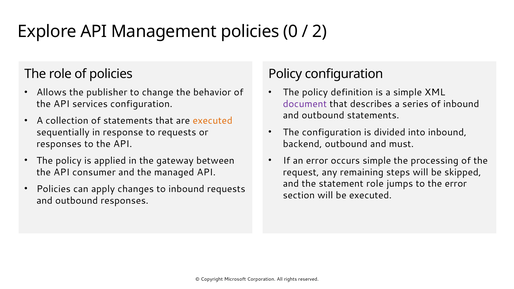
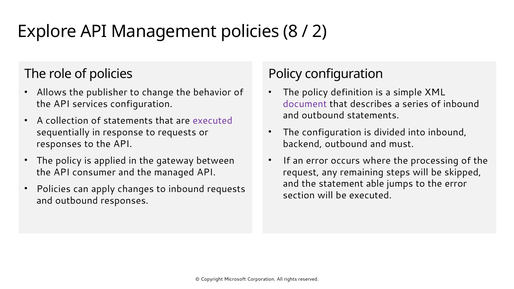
0: 0 -> 8 (291, 32)
executed colour: orange -> purple (213, 121)
occurs simple: simple -> where (377, 161)
statement role: role -> able (375, 184)
